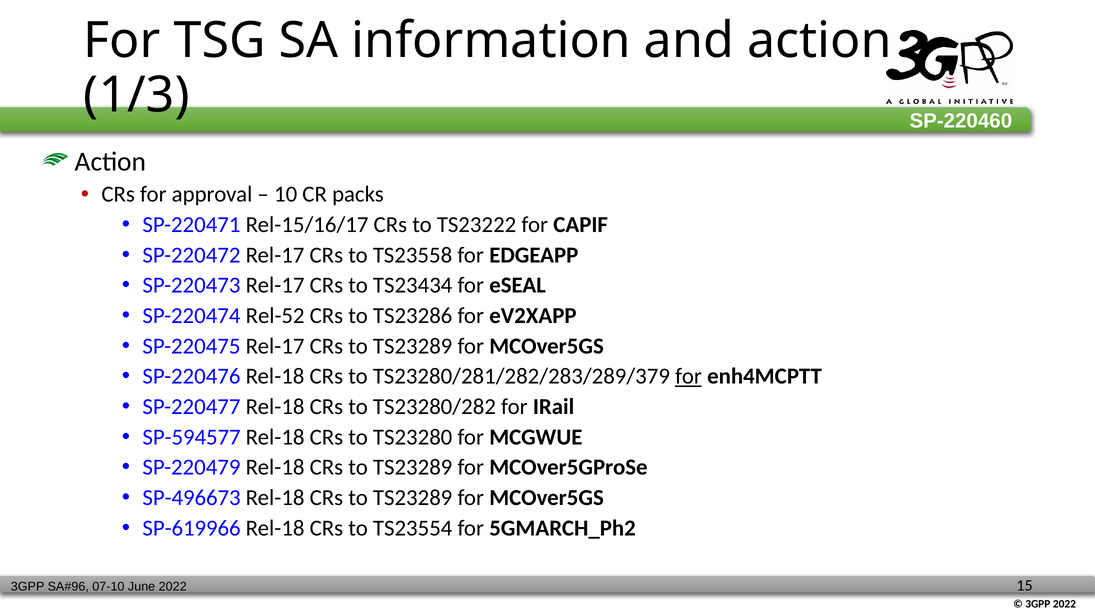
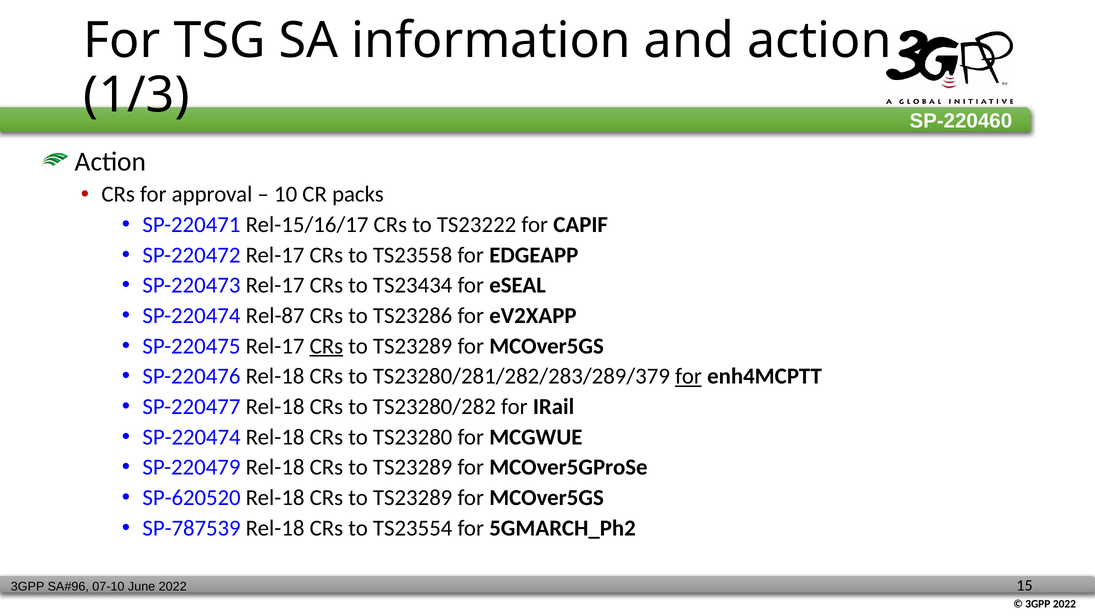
Rel-52: Rel-52 -> Rel-87 (275, 316)
CRs underline: none -> present (326, 346)
SP-594577: SP-594577 -> SP-220474 (192, 437)
SP-496673: SP-496673 -> SP-620520 (192, 498)
SP-619966: SP-619966 -> SP-787539 (192, 528)
